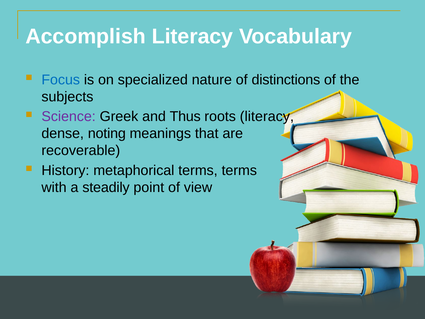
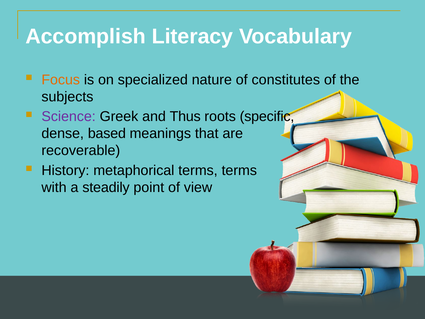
Focus colour: blue -> orange (61, 80)
distinctions: distinctions -> constitutes (286, 80)
roots literacy: literacy -> specific (267, 117)
noting: noting -> based (107, 134)
